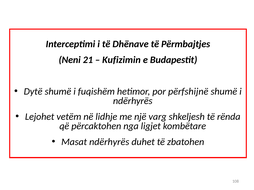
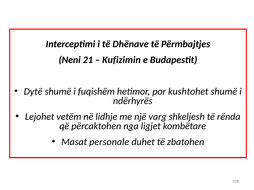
përfshijnë: përfshijnë -> kushtohet (188, 92)
Masat ndërhyrës: ndërhyrës -> personale (109, 142)
